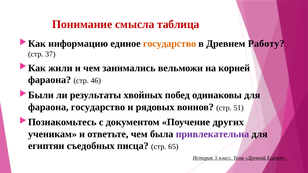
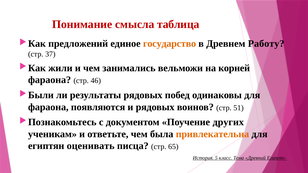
информацию: информацию -> предложений (78, 44)
результаты хвойных: хвойных -> рядовых (143, 95)
фараона государство: государство -> появляются (98, 107)
привлекательна colour: purple -> orange (212, 134)
съедобных: съедобных -> оценивать (91, 146)
